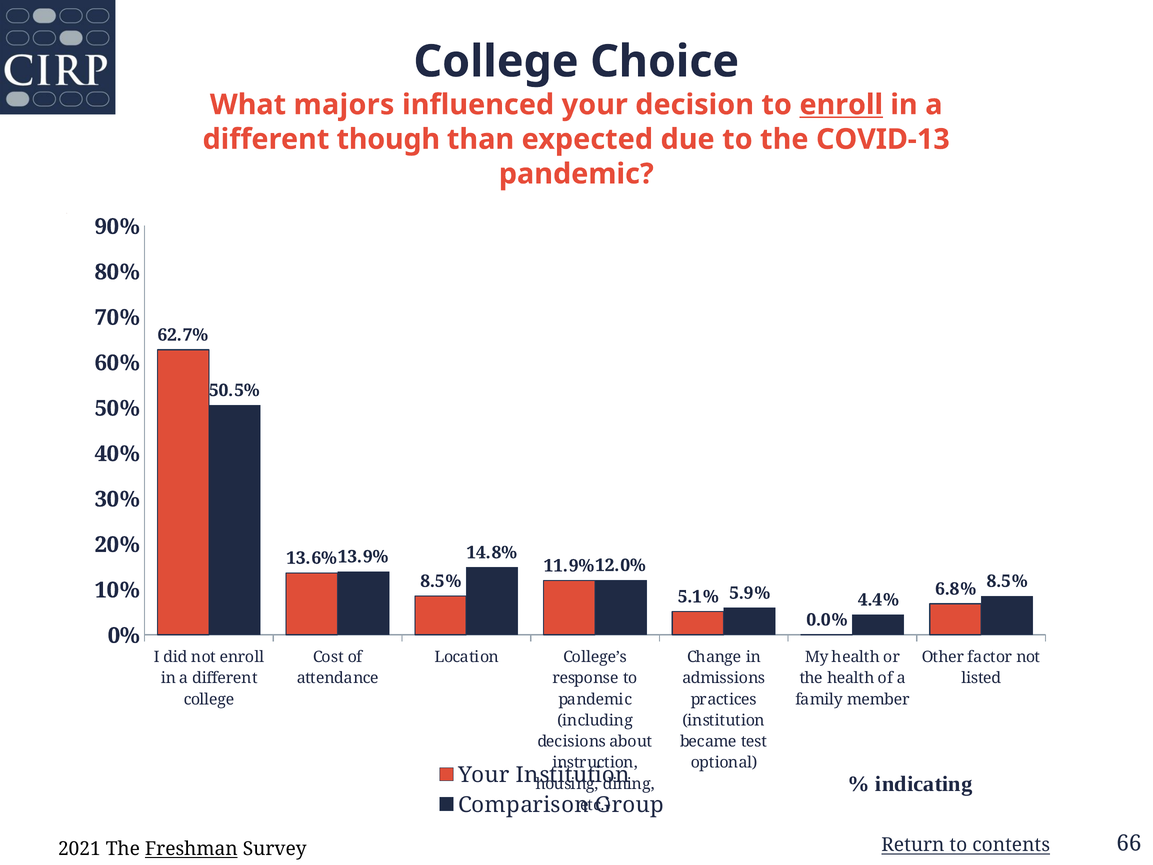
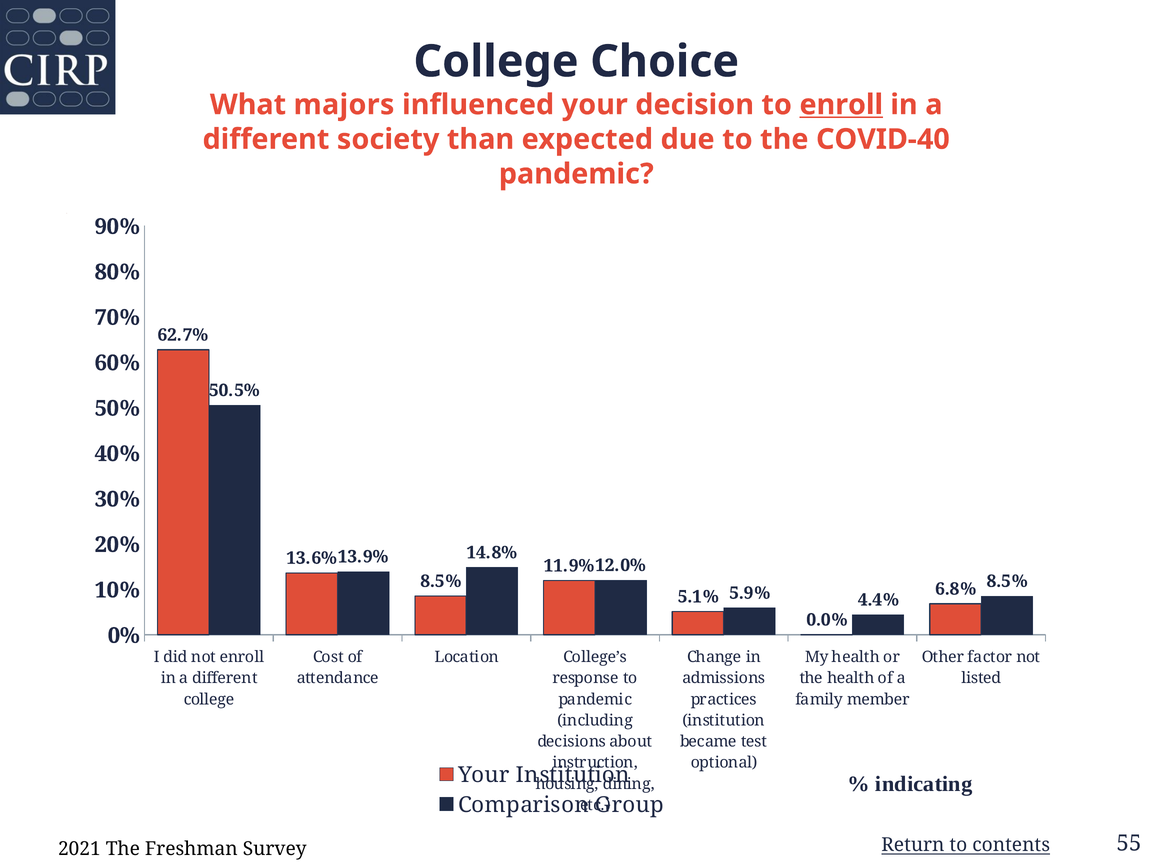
though: though -> society (388, 139)
COVID-13: COVID-13 -> COVID-40 (883, 139)
Freshman underline: present -> none (191, 849)
66: 66 -> 55 (1129, 843)
